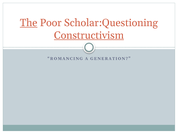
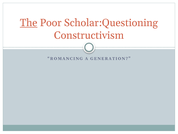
Constructivism underline: present -> none (89, 35)
